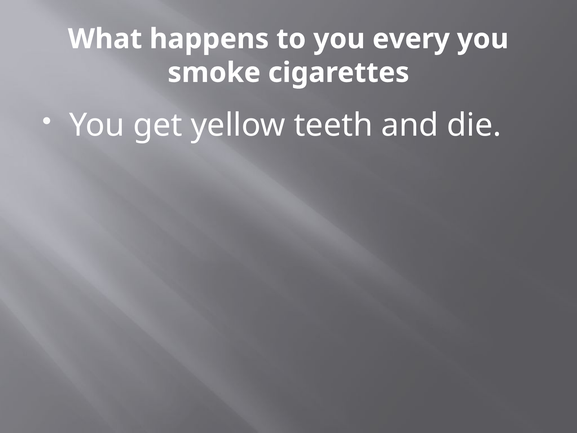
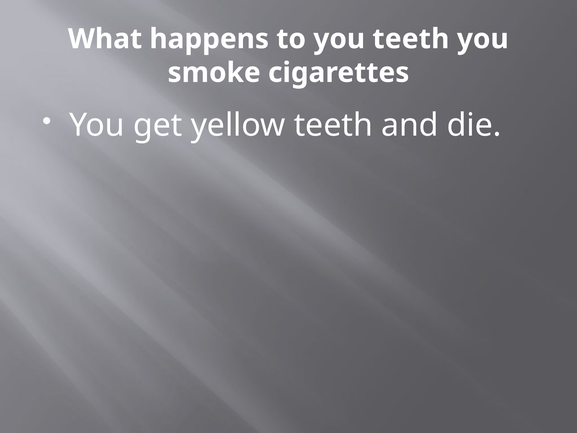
you every: every -> teeth (411, 39)
